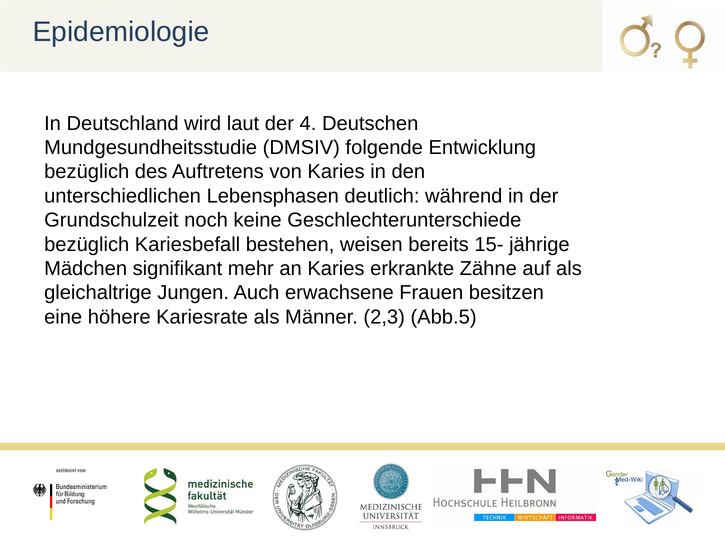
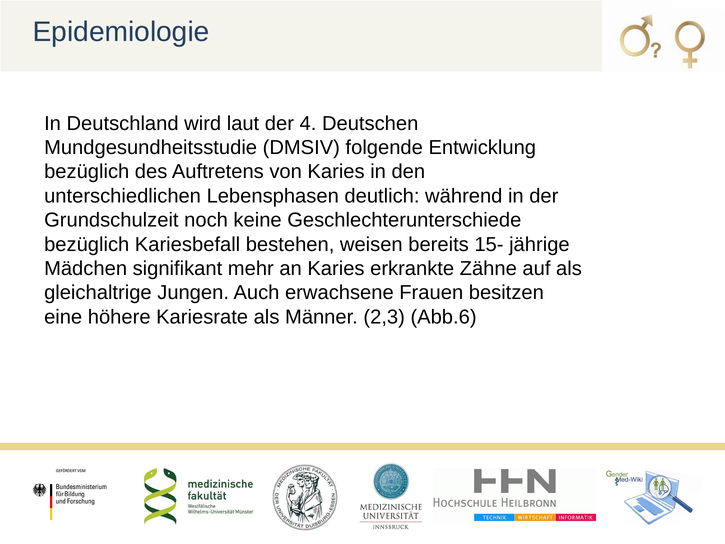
Abb.5: Abb.5 -> Abb.6 (444, 317)
